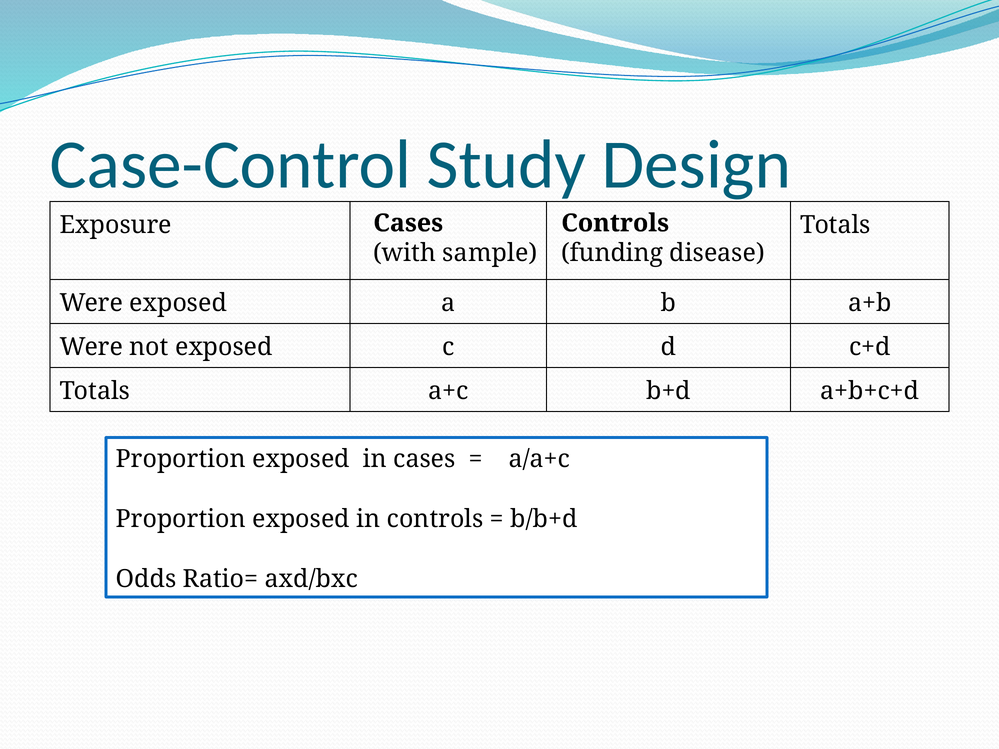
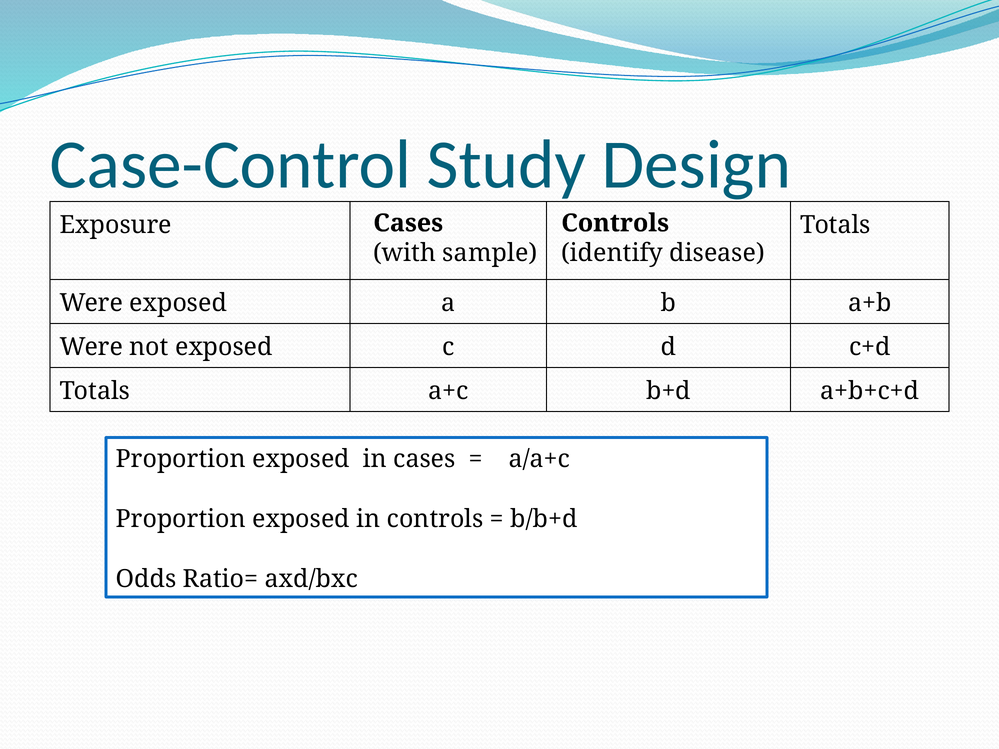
funding: funding -> identify (612, 253)
